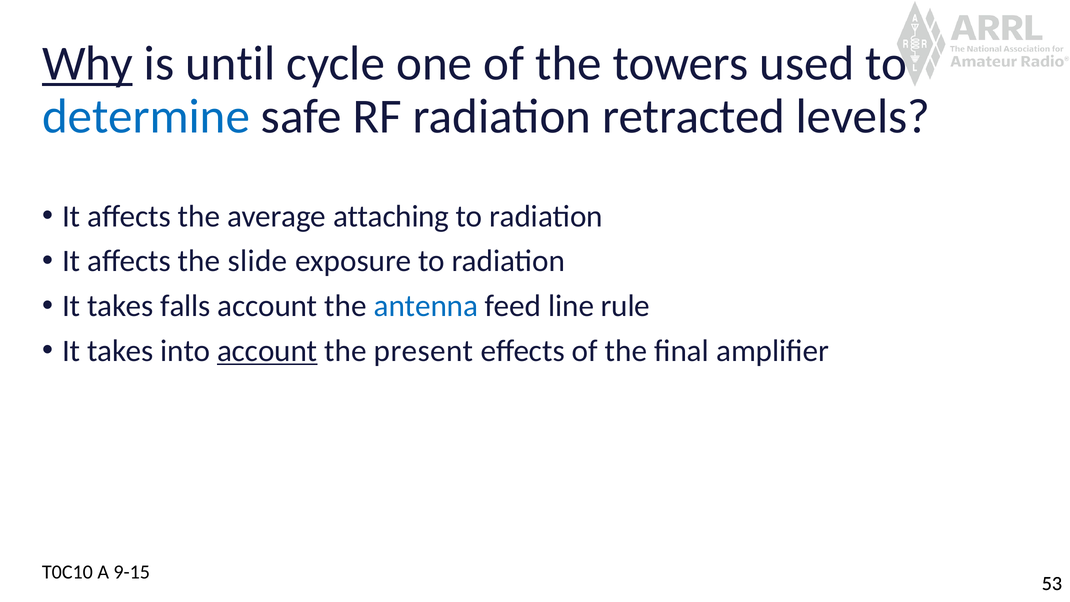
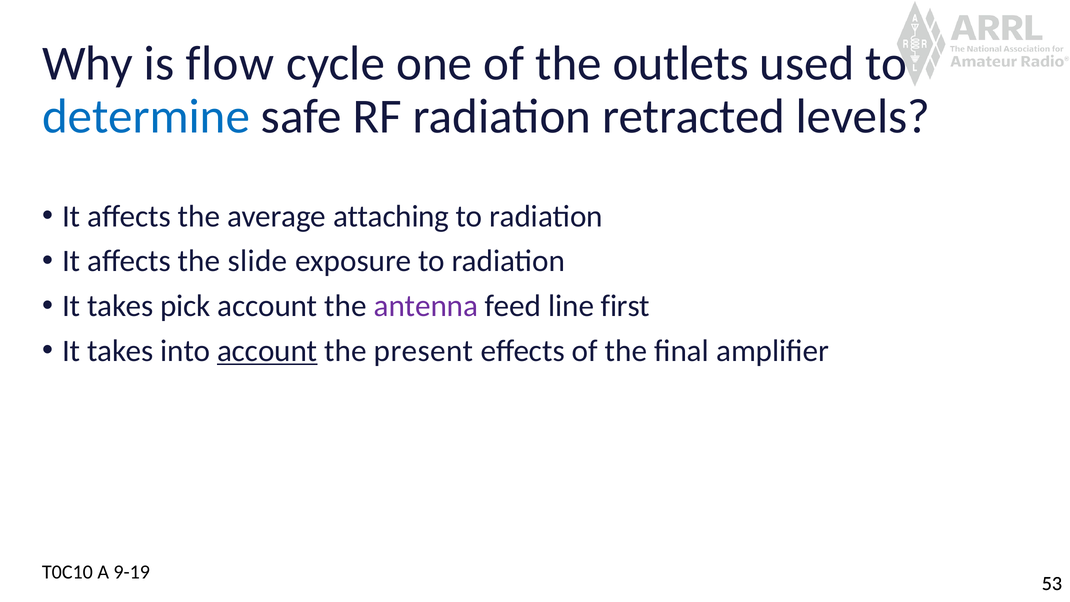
Why underline: present -> none (88, 63)
until: until -> flow (230, 63)
towers: towers -> outlets (681, 63)
falls: falls -> pick (185, 306)
antenna colour: blue -> purple (426, 306)
rule: rule -> first (625, 306)
9-15: 9-15 -> 9-19 (132, 572)
